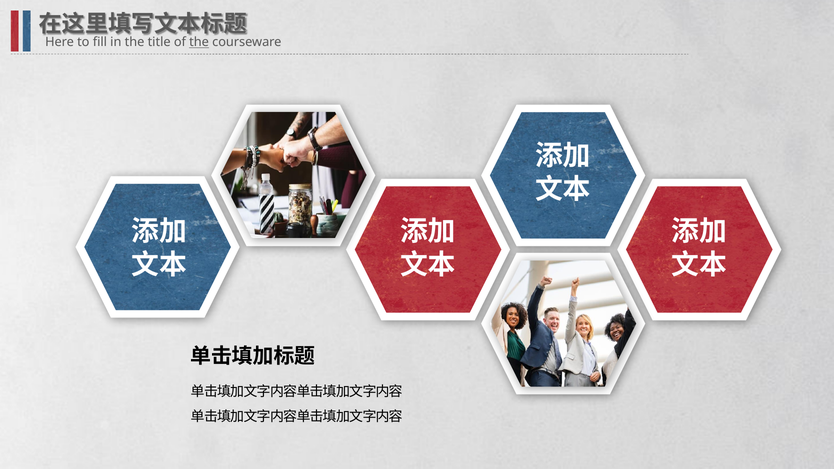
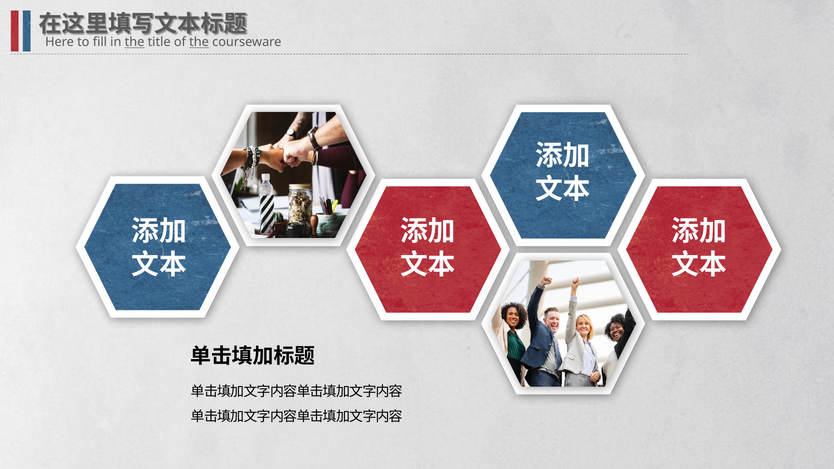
the underline: none -> present (135, 42)
